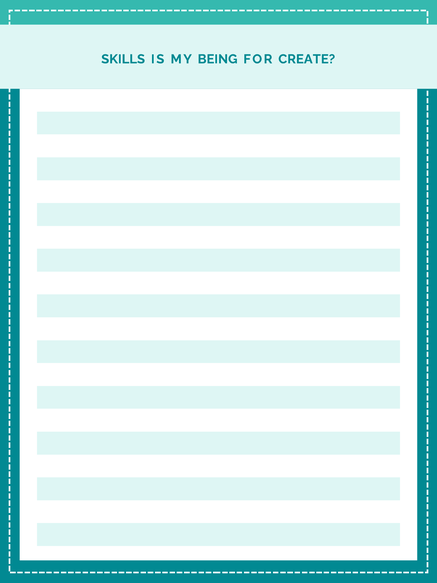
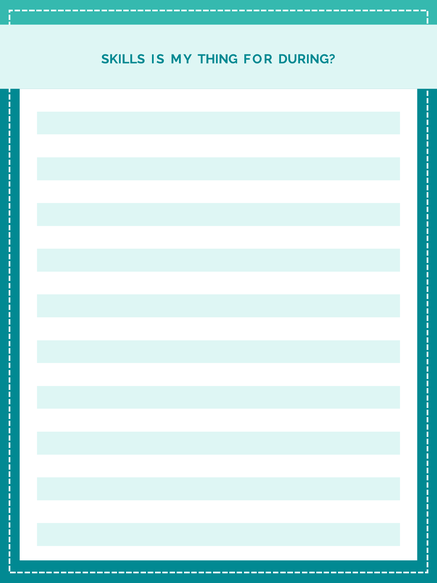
BEING: BEING -> THING (218, 59)
CREATE: CREATE -> DURING (307, 59)
